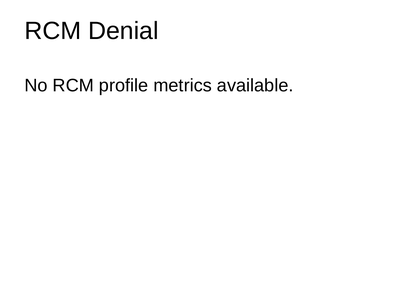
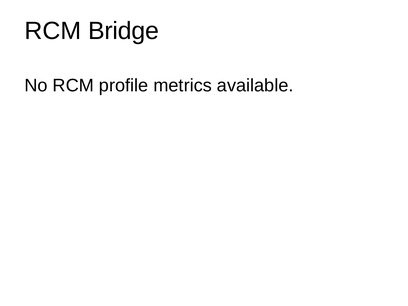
Denial: Denial -> Bridge (123, 31)
